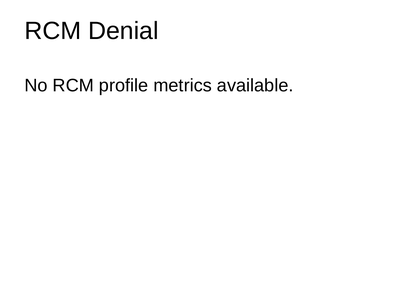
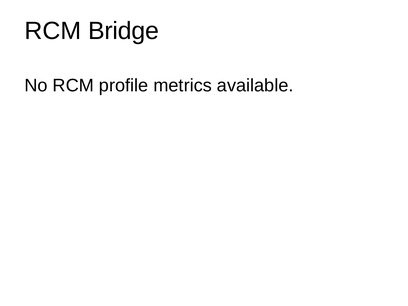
Denial: Denial -> Bridge (123, 31)
